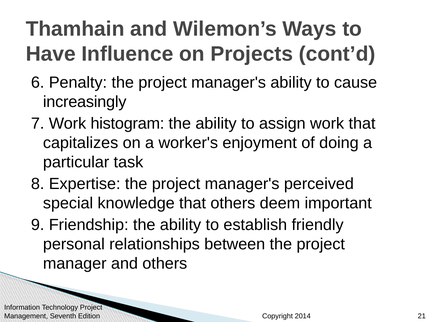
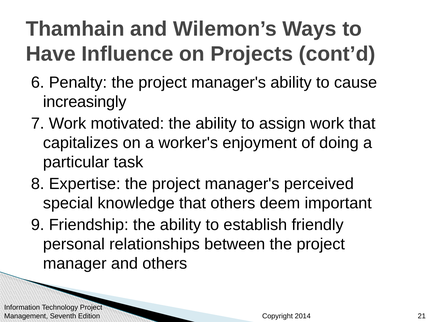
histogram: histogram -> motivated (127, 124)
